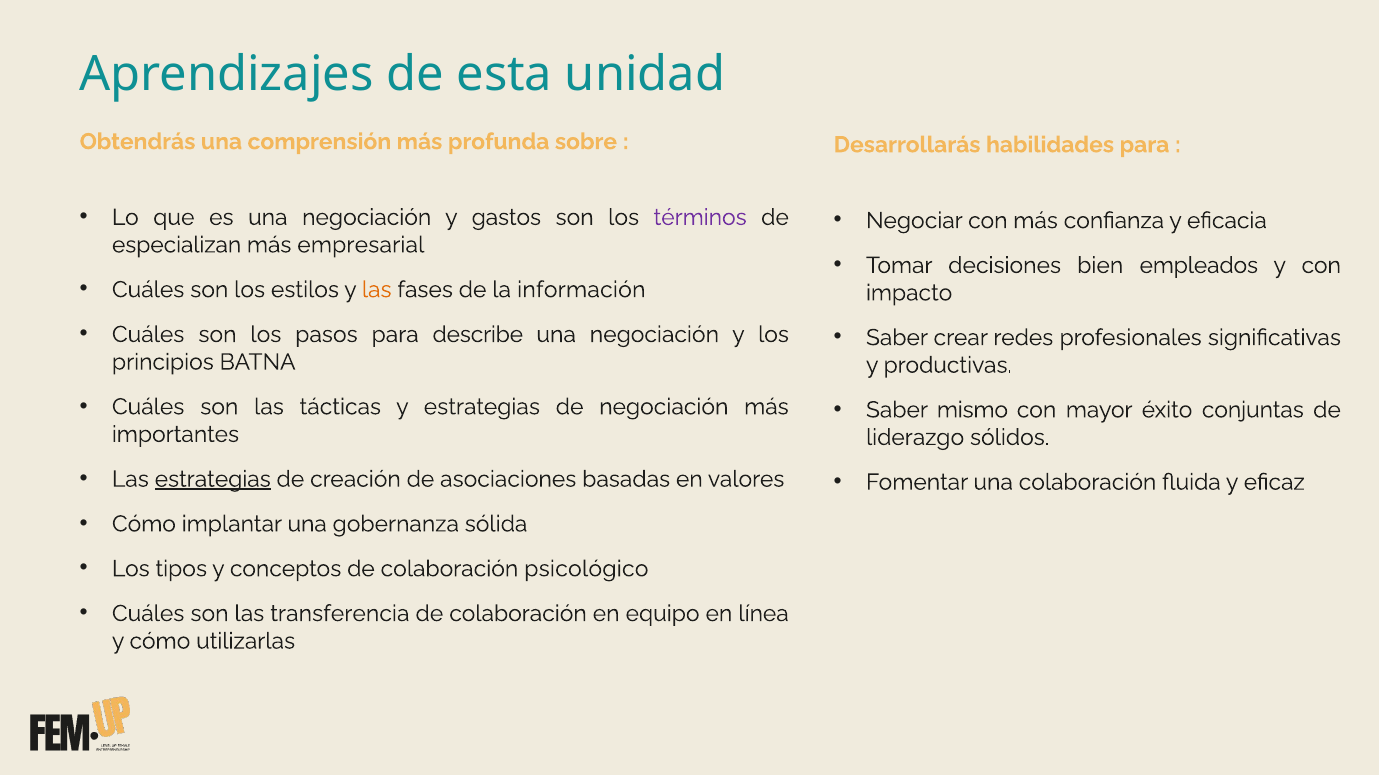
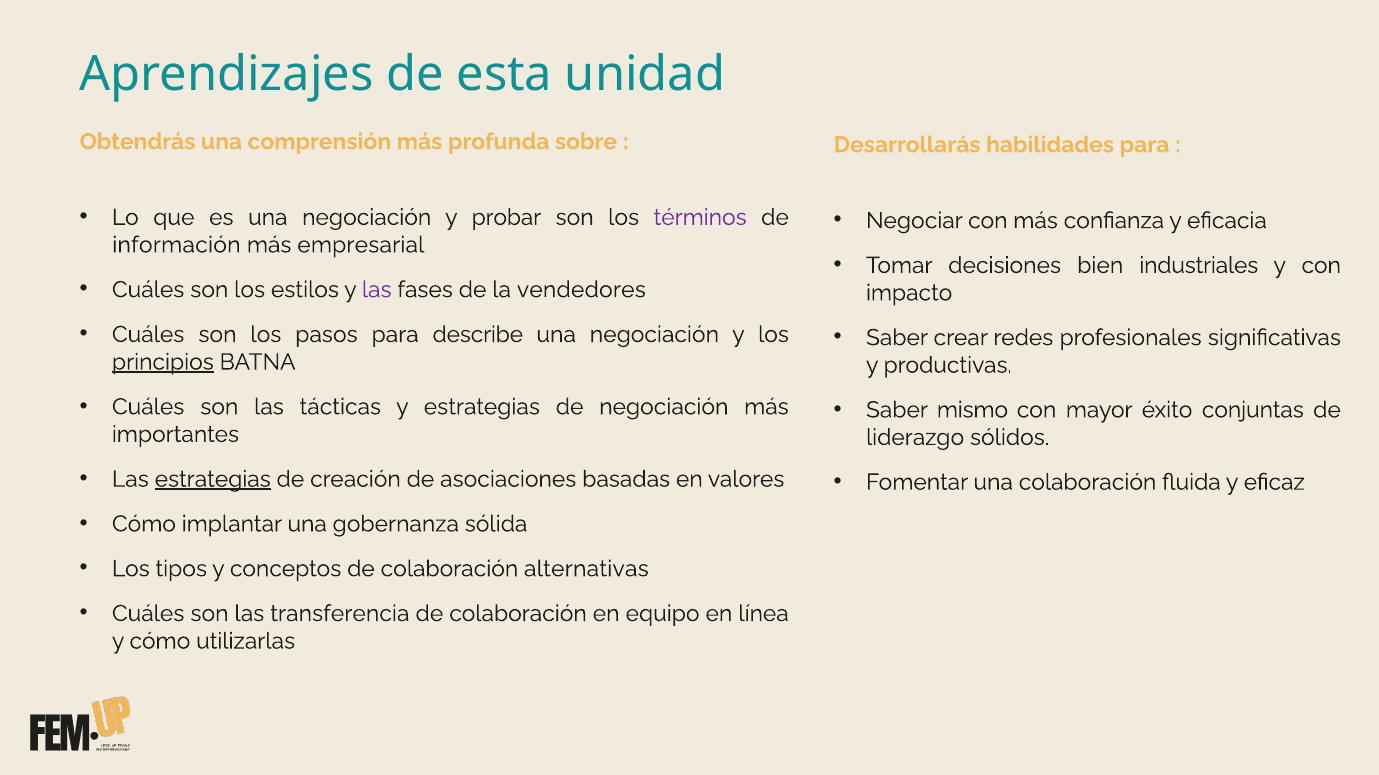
gastos: gastos -> probar (506, 218)
especializan: especializan -> información (176, 245)
empleados: empleados -> industriales (1199, 266)
las colour: orange -> purple (377, 290)
información: información -> vendedores (581, 290)
principios underline: none -> present (163, 362)
psicológico: psicológico -> alternativas (586, 569)
